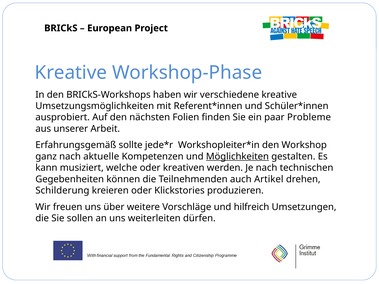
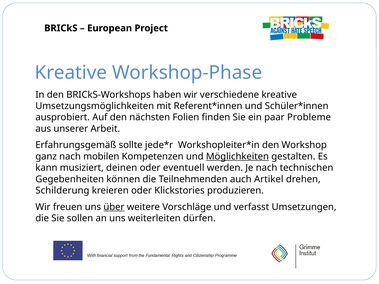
aktuelle: aktuelle -> mobilen (101, 157)
welche: welche -> deinen (122, 168)
kreativen: kreativen -> eventuell (184, 168)
über underline: none -> present (114, 207)
hilfreich: hilfreich -> verfasst (251, 207)
